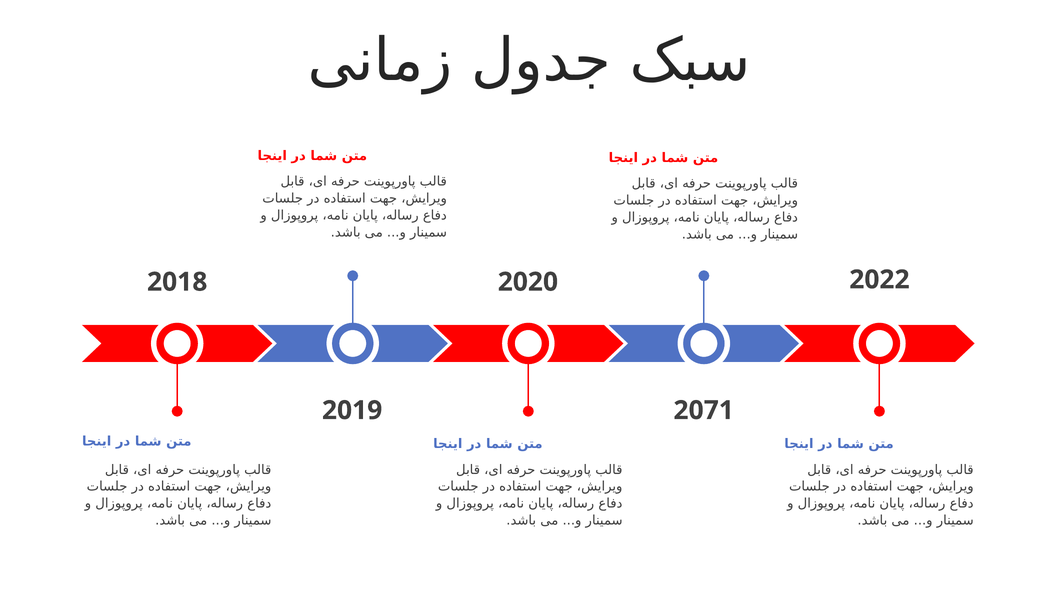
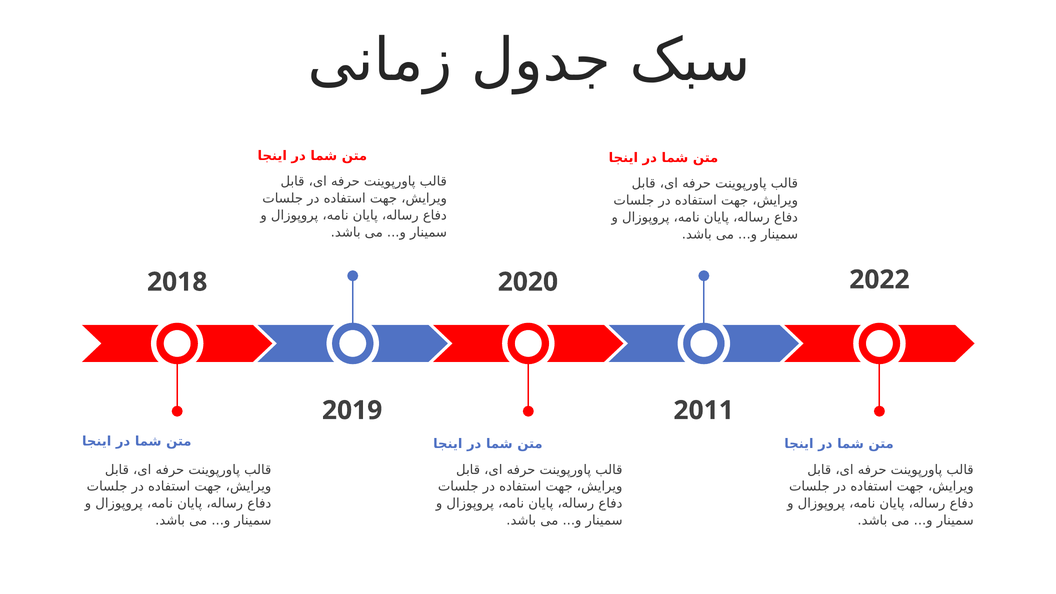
2071: 2071 -> 2011 (704, 410)
